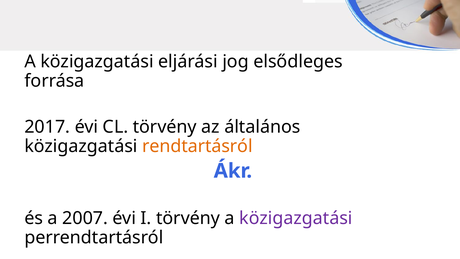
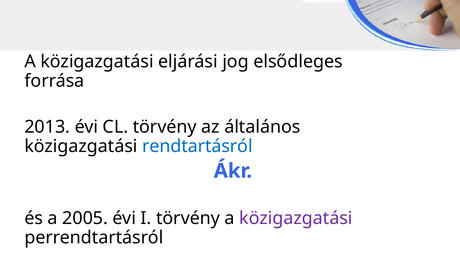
2017: 2017 -> 2013 (47, 127)
rendtartásról colour: orange -> blue (197, 146)
2007: 2007 -> 2005 (85, 218)
